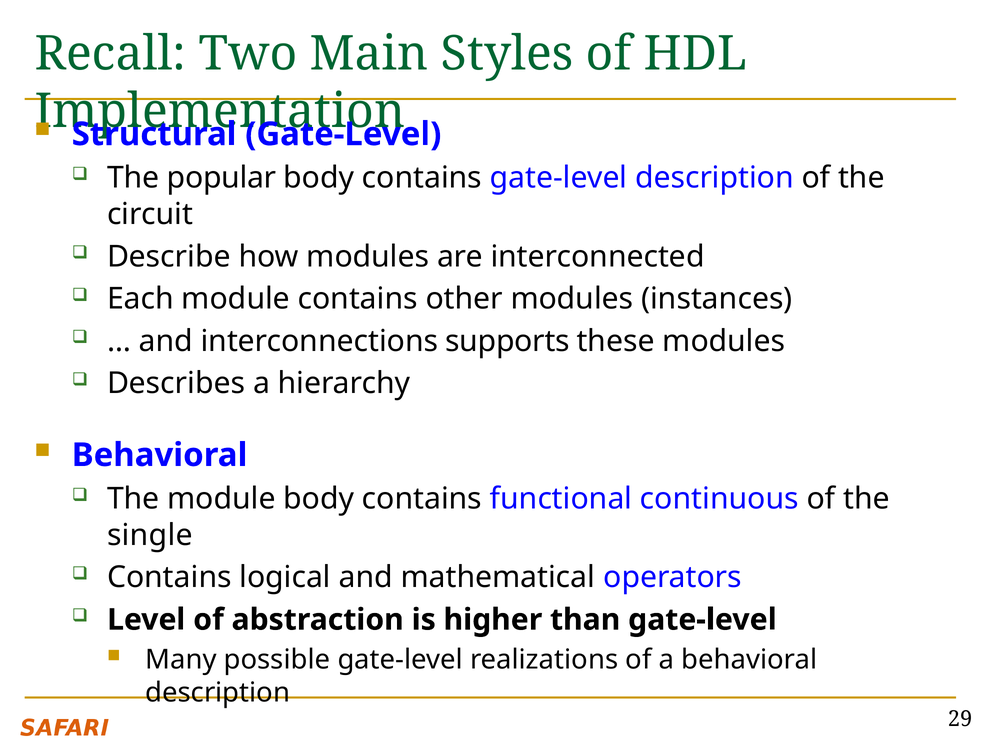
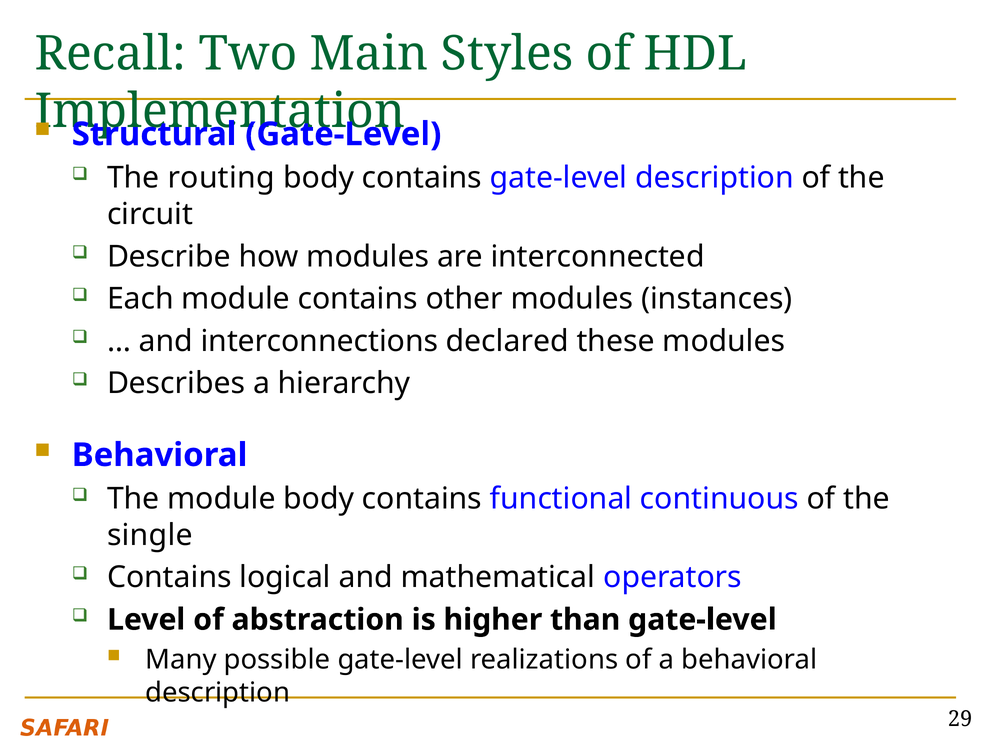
popular: popular -> routing (221, 178)
supports: supports -> declared (507, 341)
